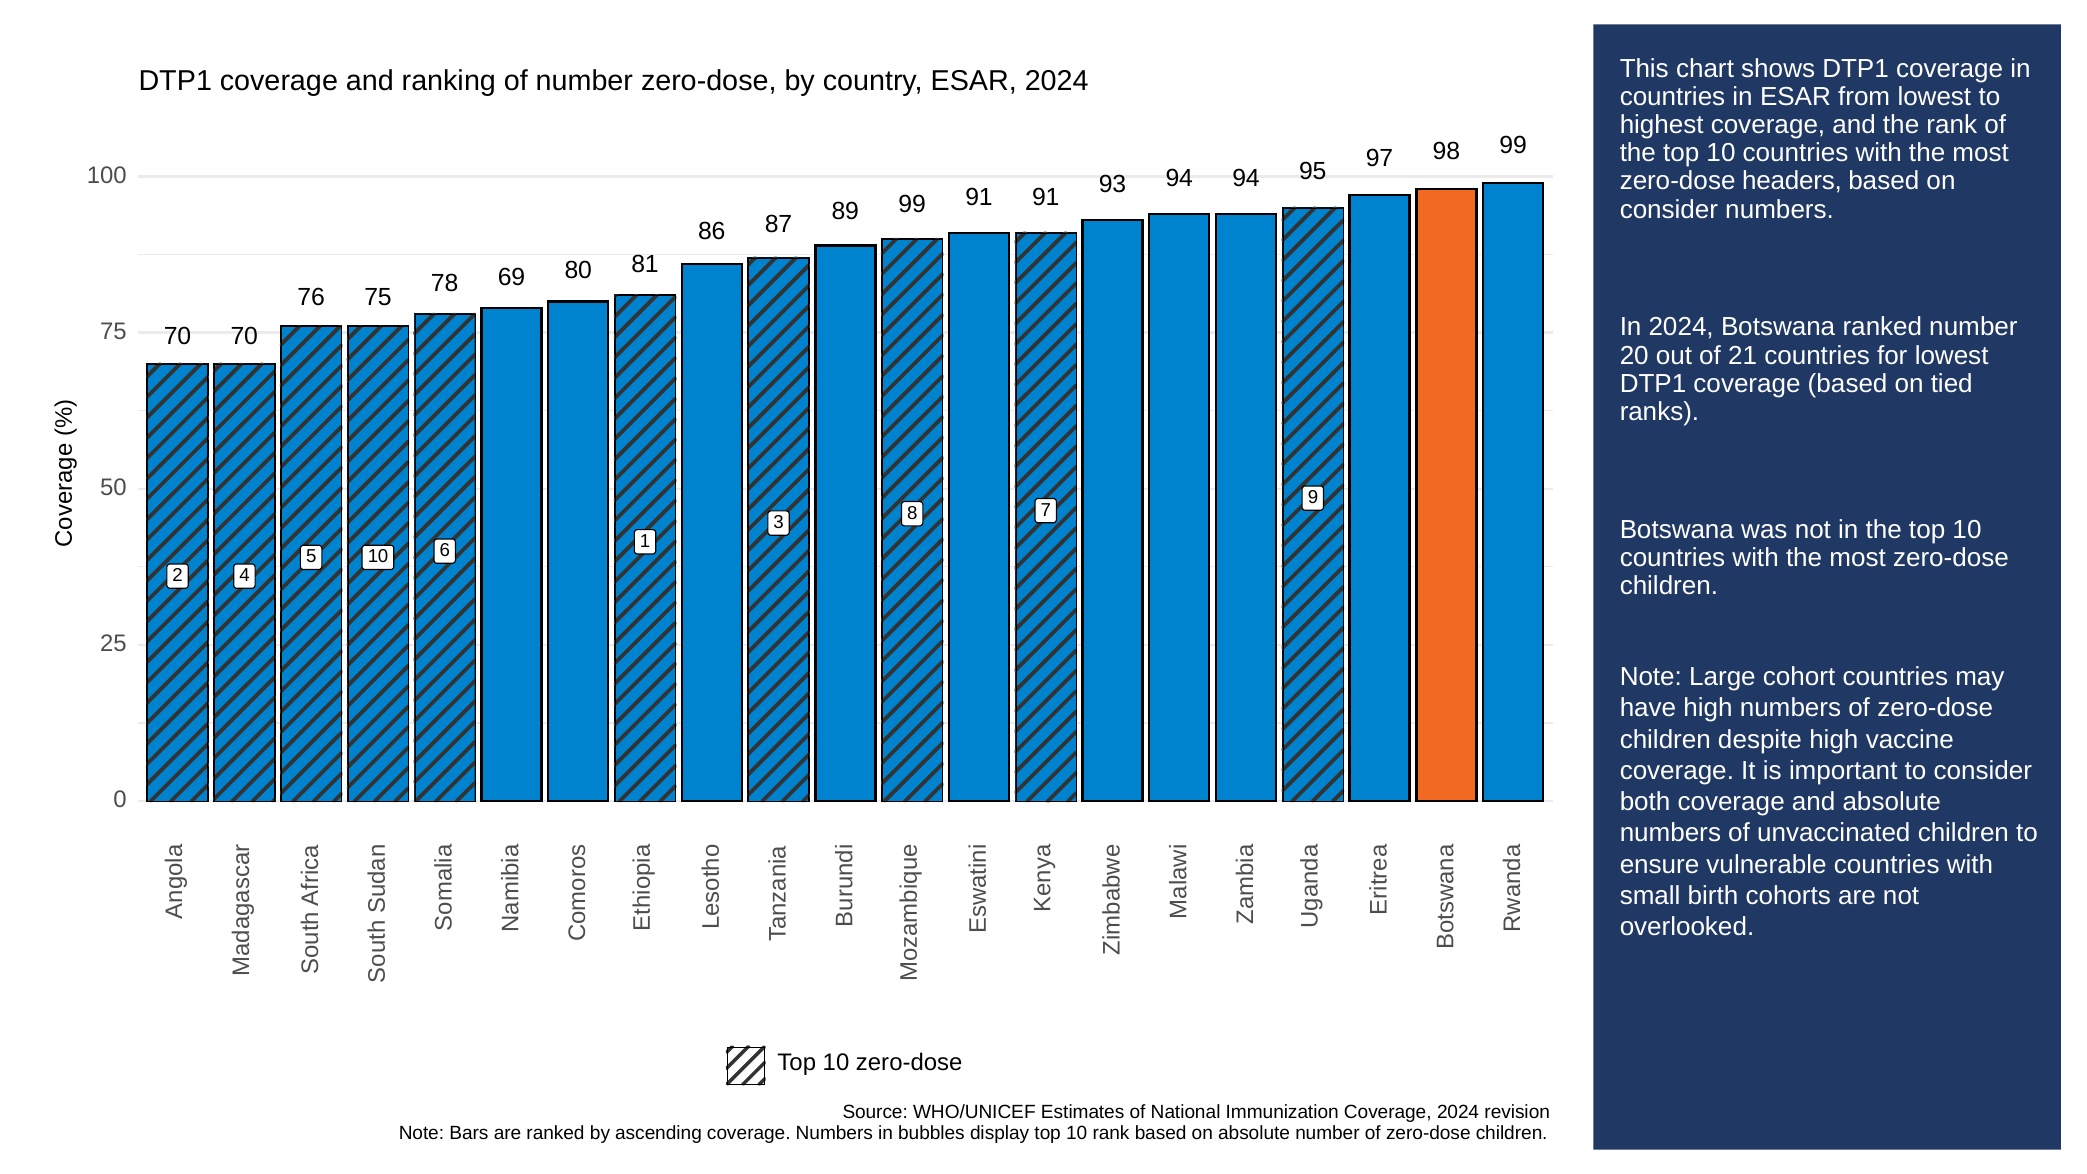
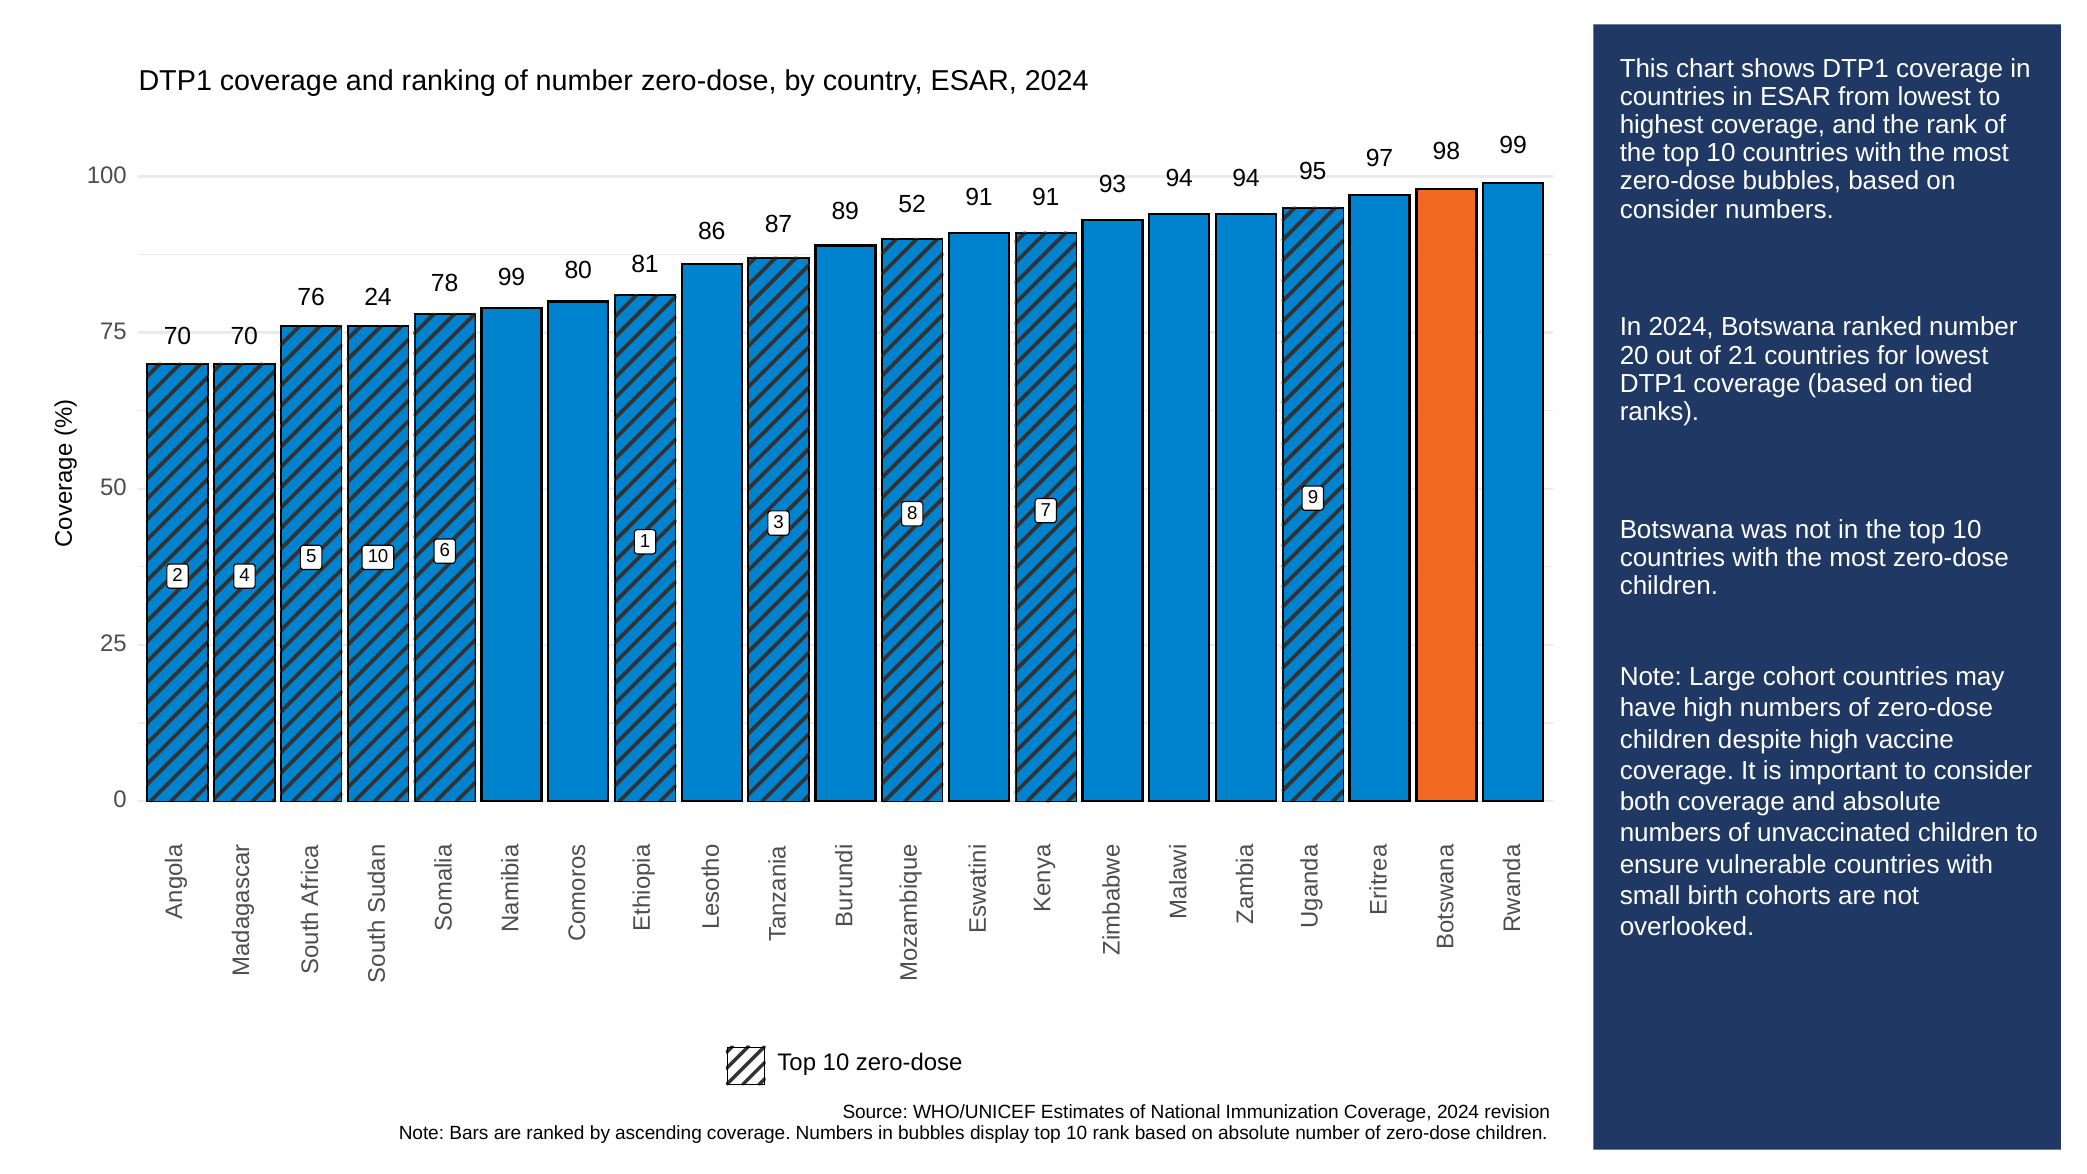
zero-dose headers: headers -> bubbles (1792, 181)
89 99: 99 -> 52 (912, 204)
78 69: 69 -> 99 (512, 277)
76 75: 75 -> 24 (378, 297)
